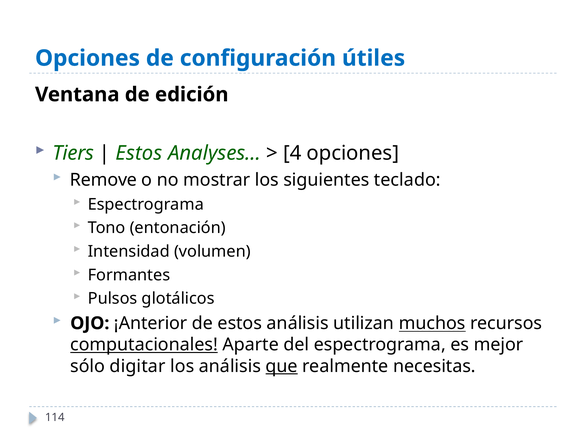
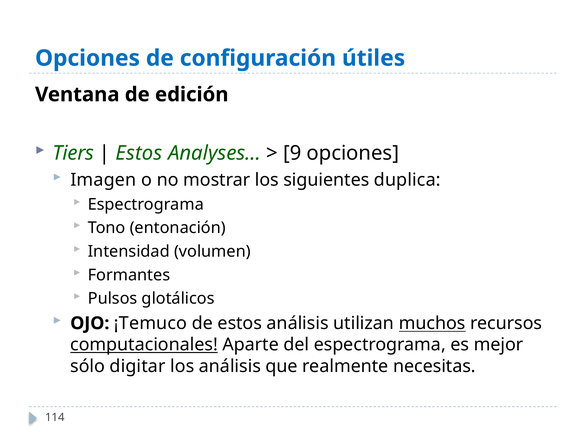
4: 4 -> 9 (292, 153)
Remove: Remove -> Imagen (103, 180)
teclado: teclado -> duplica (407, 180)
¡Anterior: ¡Anterior -> ¡Temuco (151, 324)
que underline: present -> none (282, 367)
